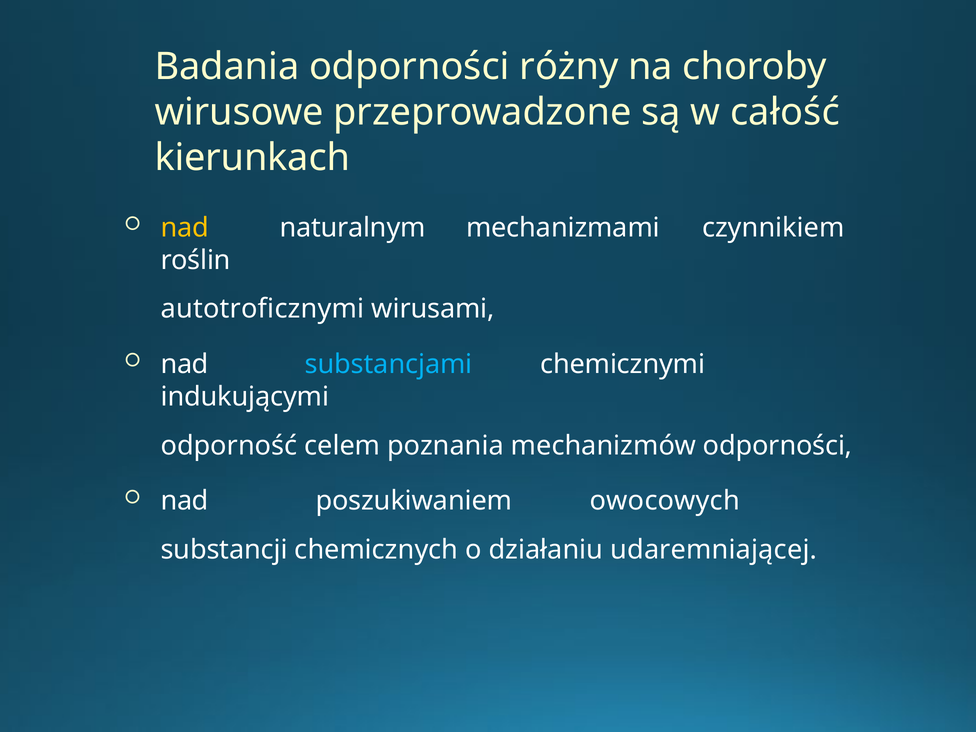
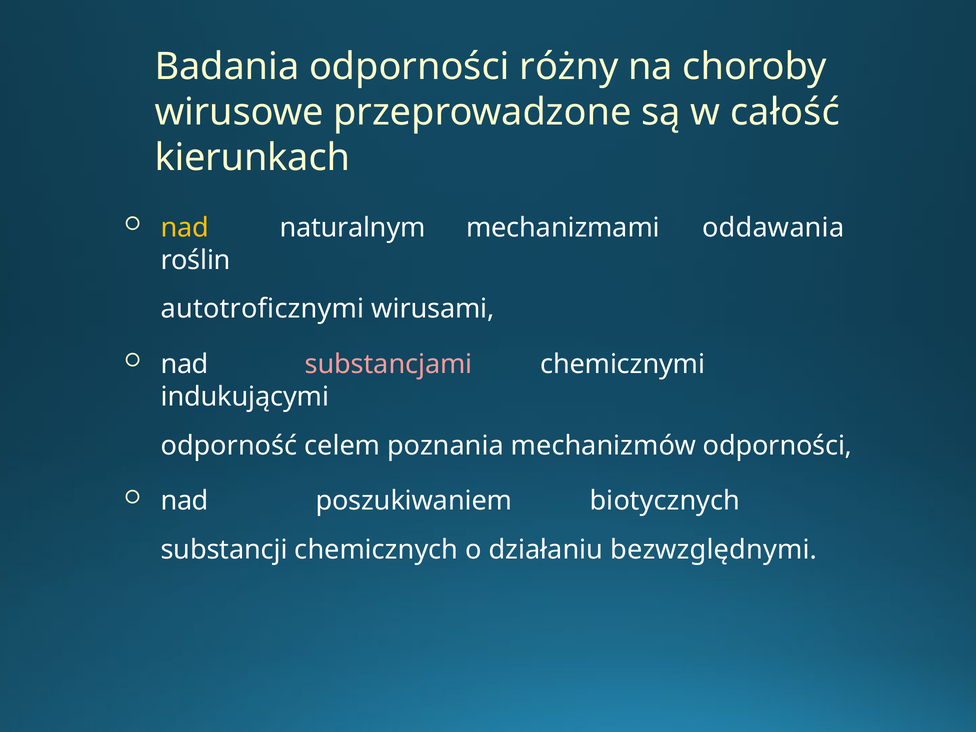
czynnikiem: czynnikiem -> oddawania (773, 228)
substancjami colour: light blue -> pink (389, 364)
owocowych: owocowych -> biotycznych (665, 501)
udaremniającej: udaremniającej -> bezwzględnymi (714, 550)
